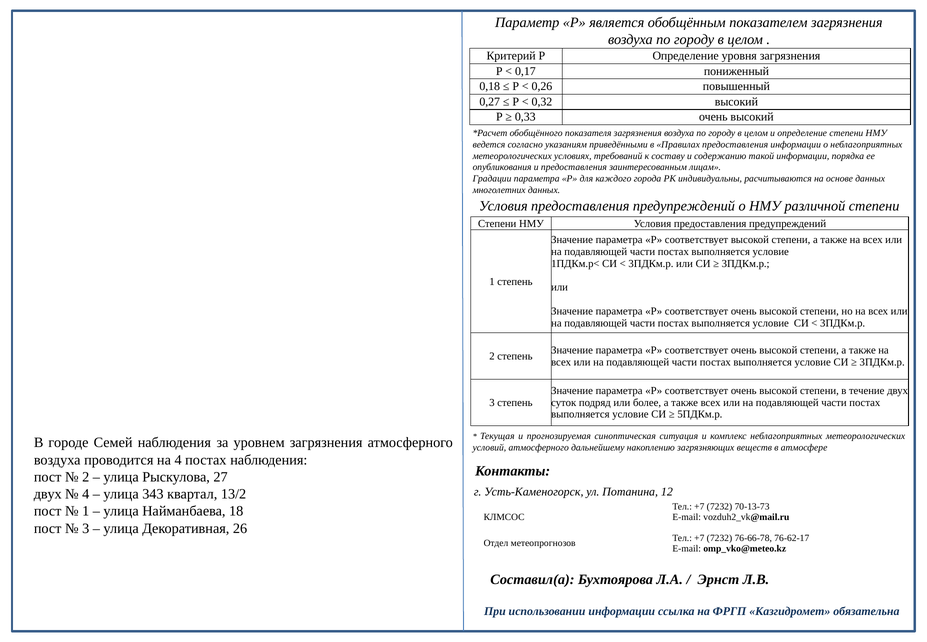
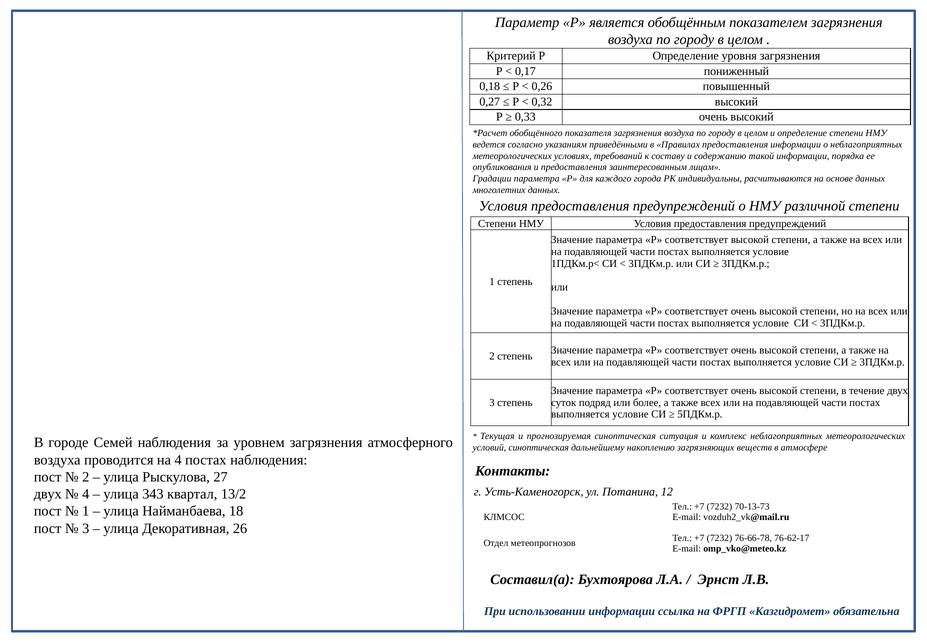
условий атмосферного: атмосферного -> синоптическая (539, 447)
